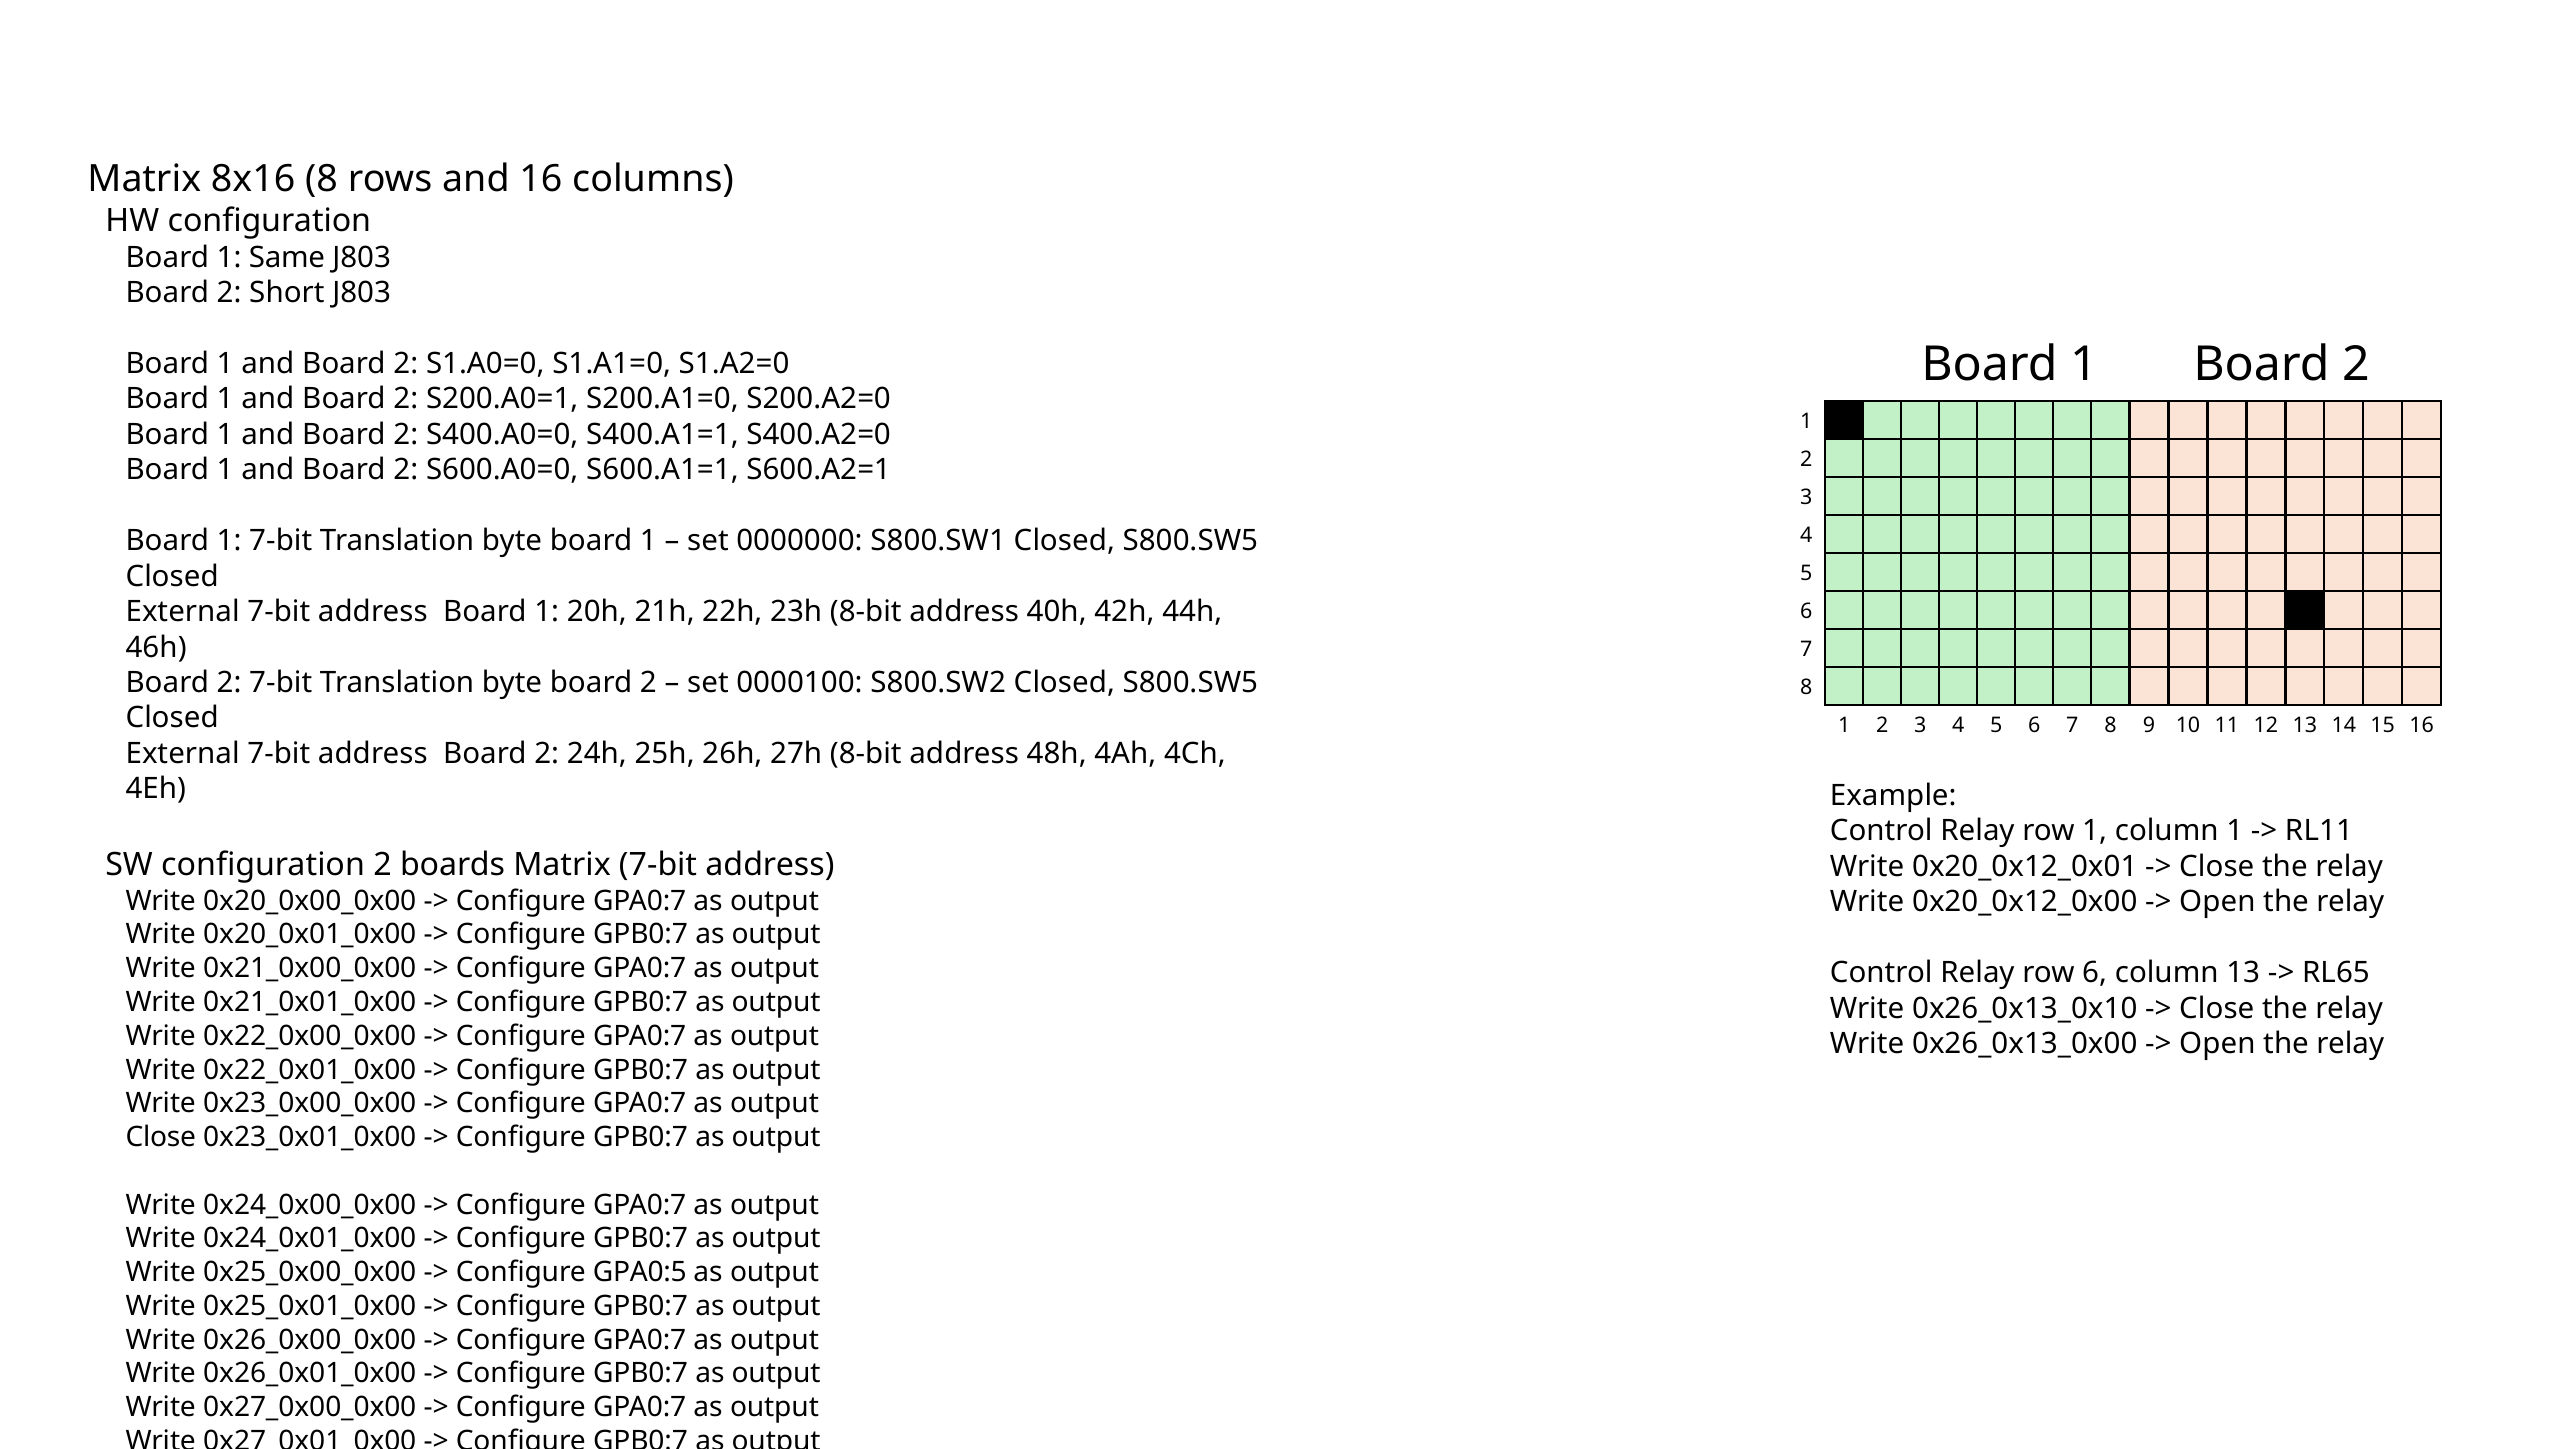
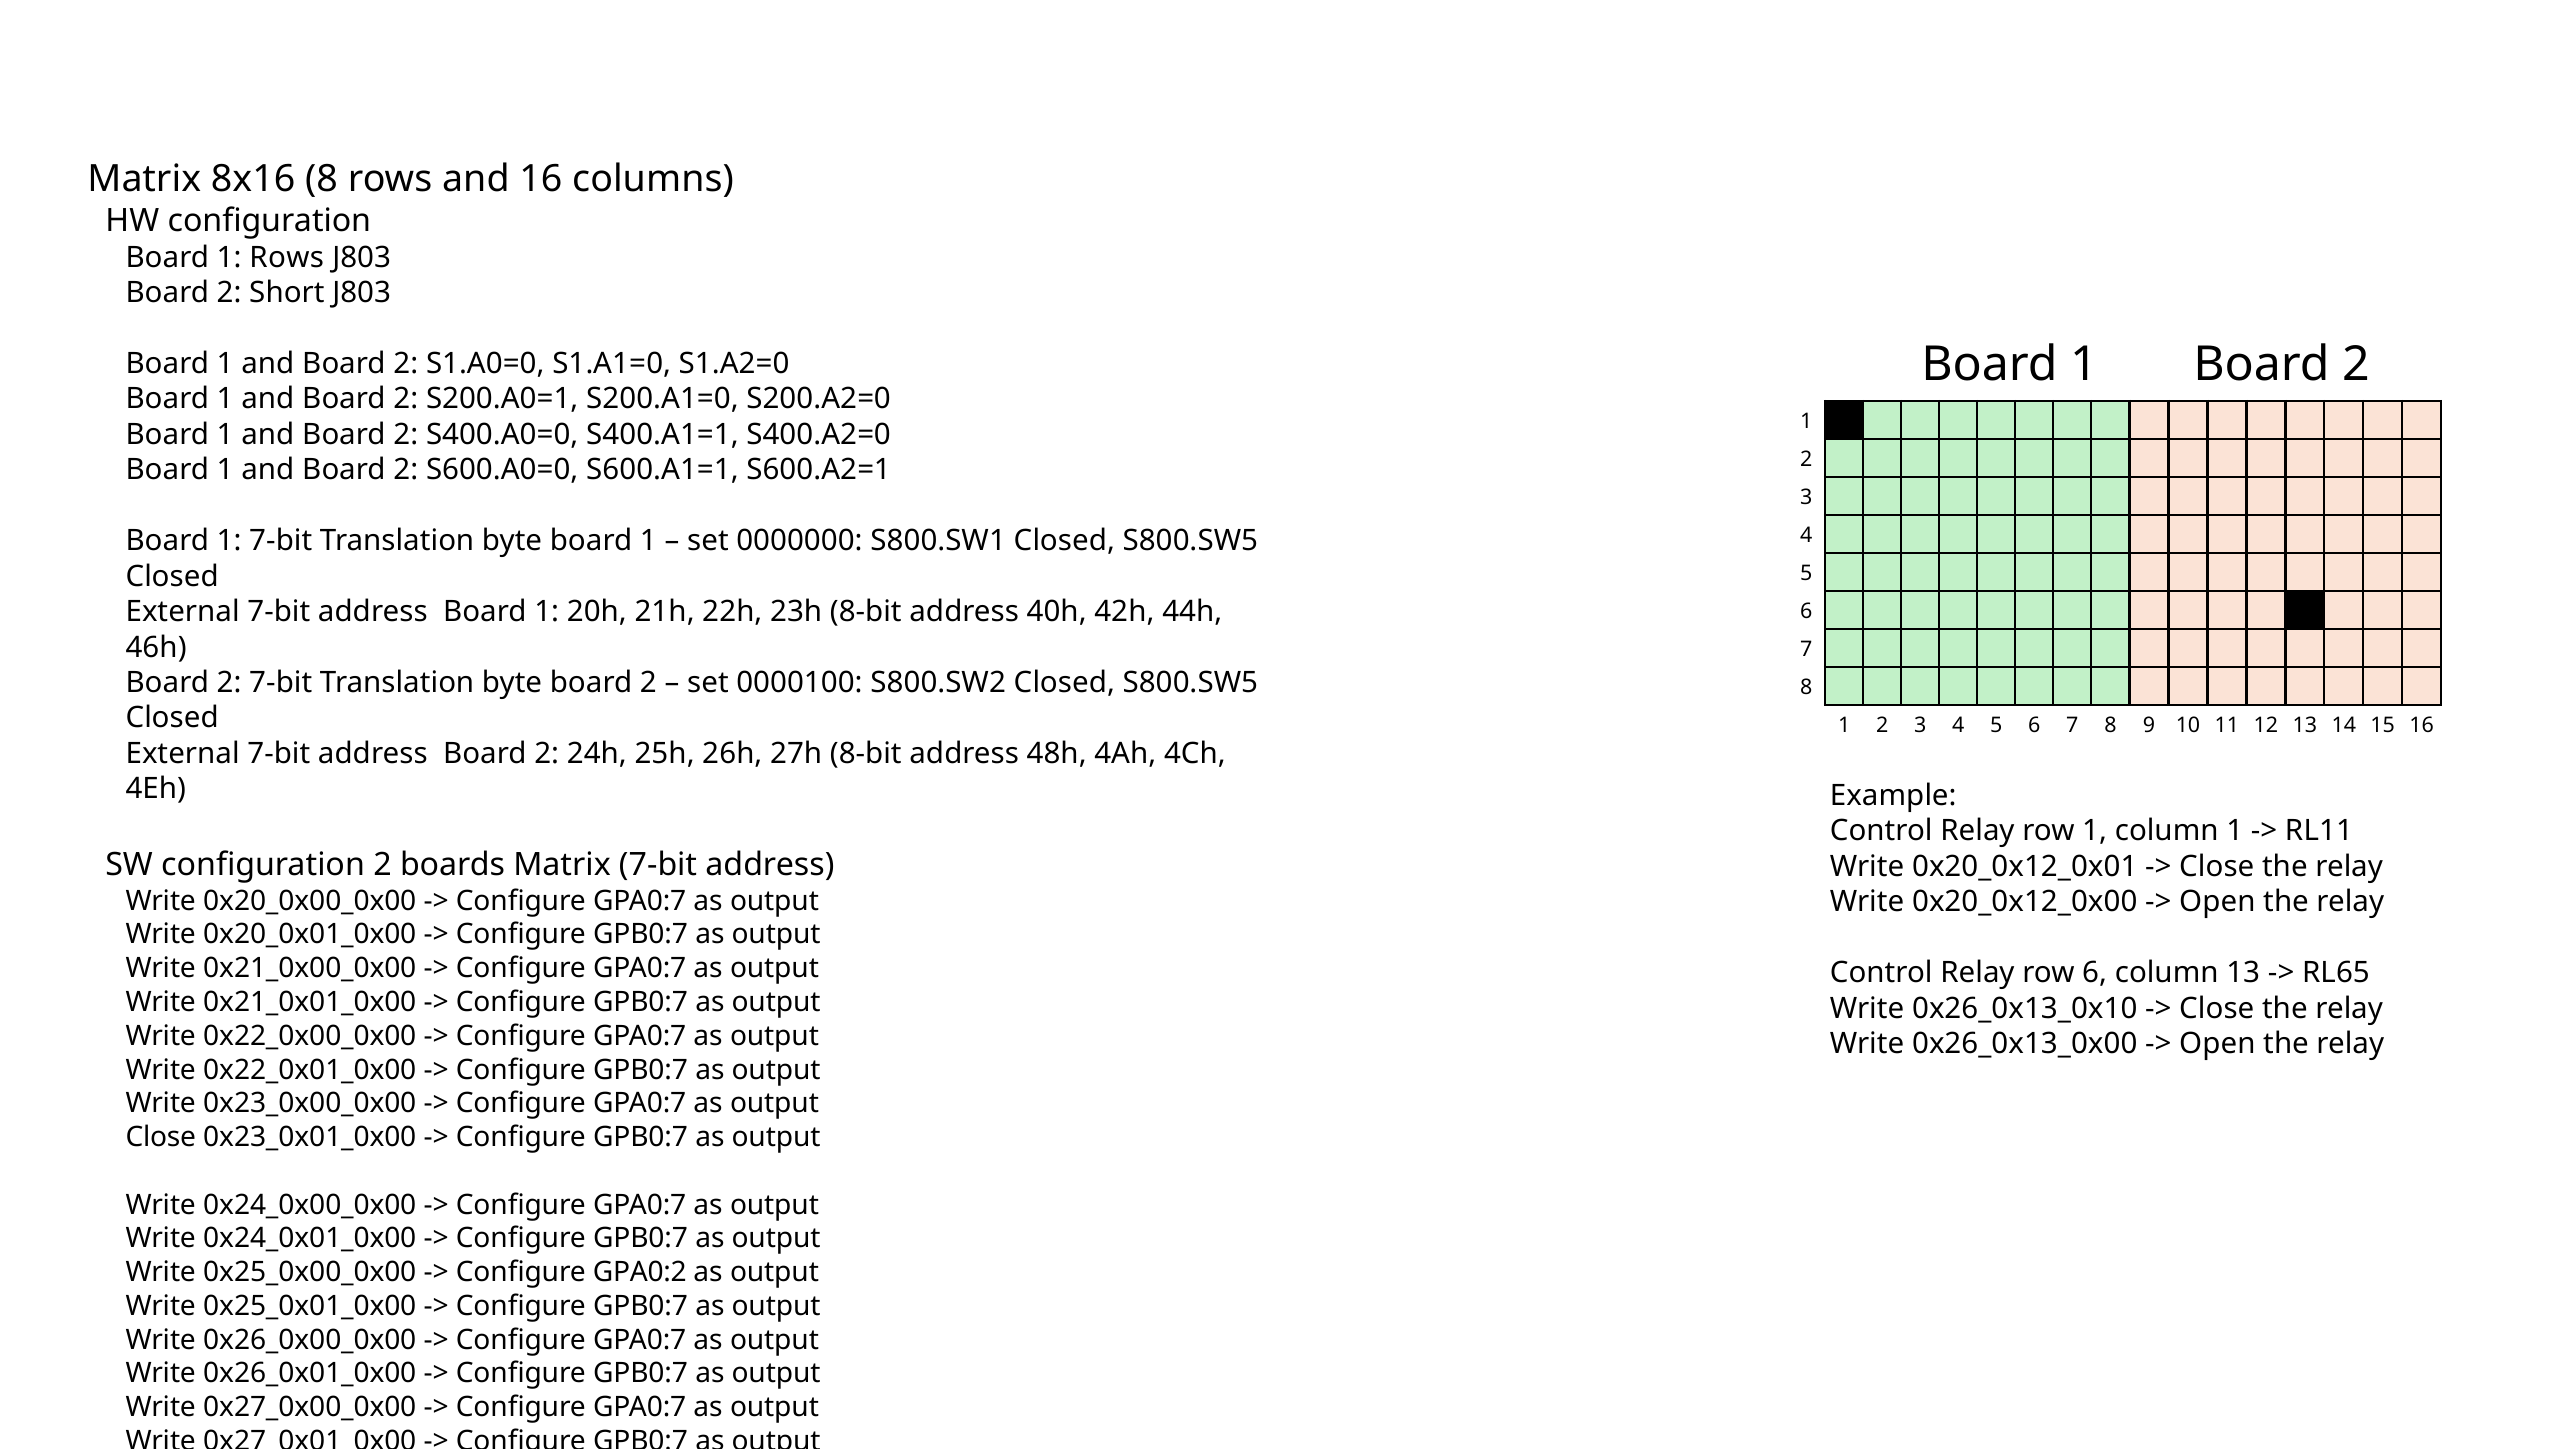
1 Same: Same -> Rows (287, 257)
GPA0:5: GPA0:5 -> GPA0:2 (640, 1272)
